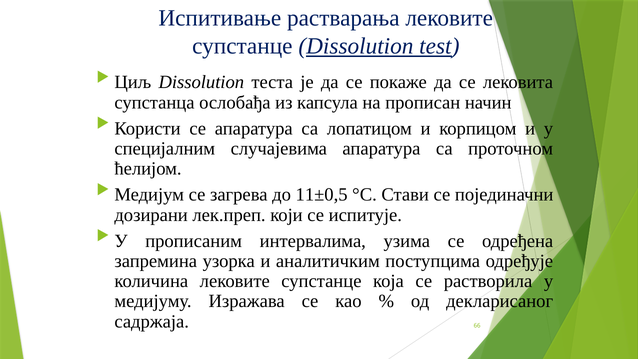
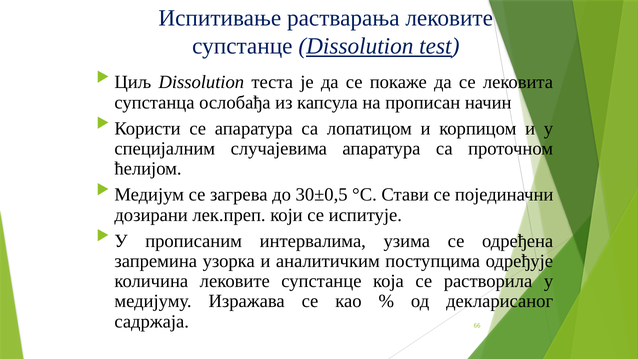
11±0,5: 11±0,5 -> 30±0,5 (322, 195)
